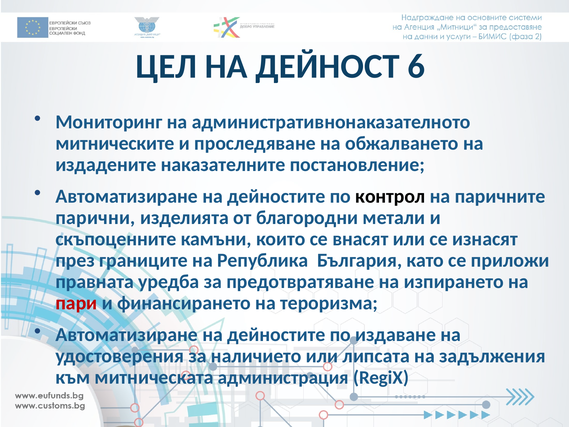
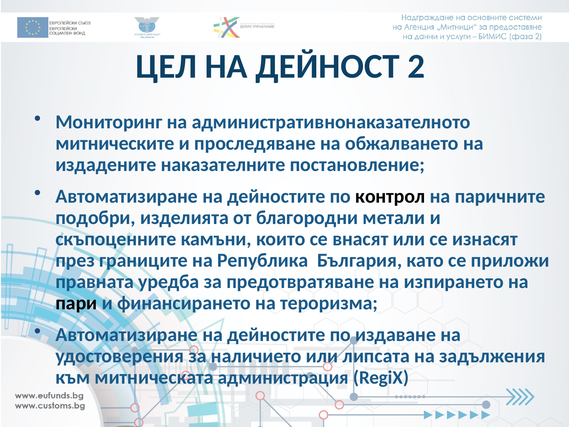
6: 6 -> 2 (416, 66)
парични: парични -> подобри (96, 217)
пари colour: red -> black (76, 303)
